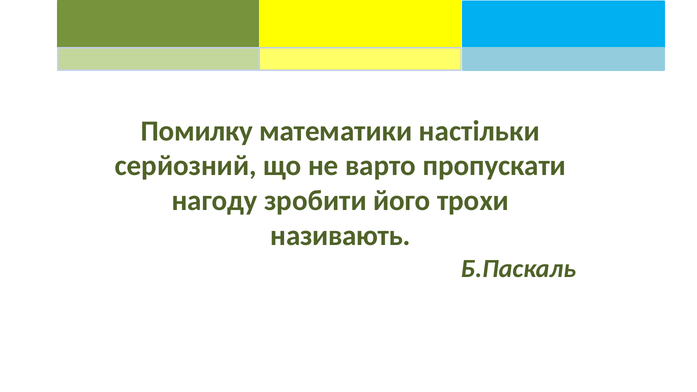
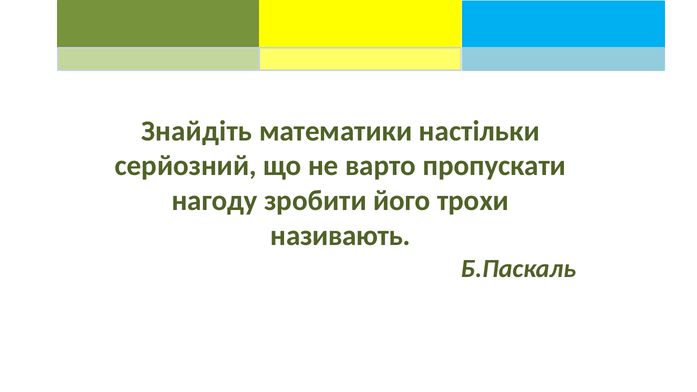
Помилку: Помилку -> Знайдіть (197, 131)
